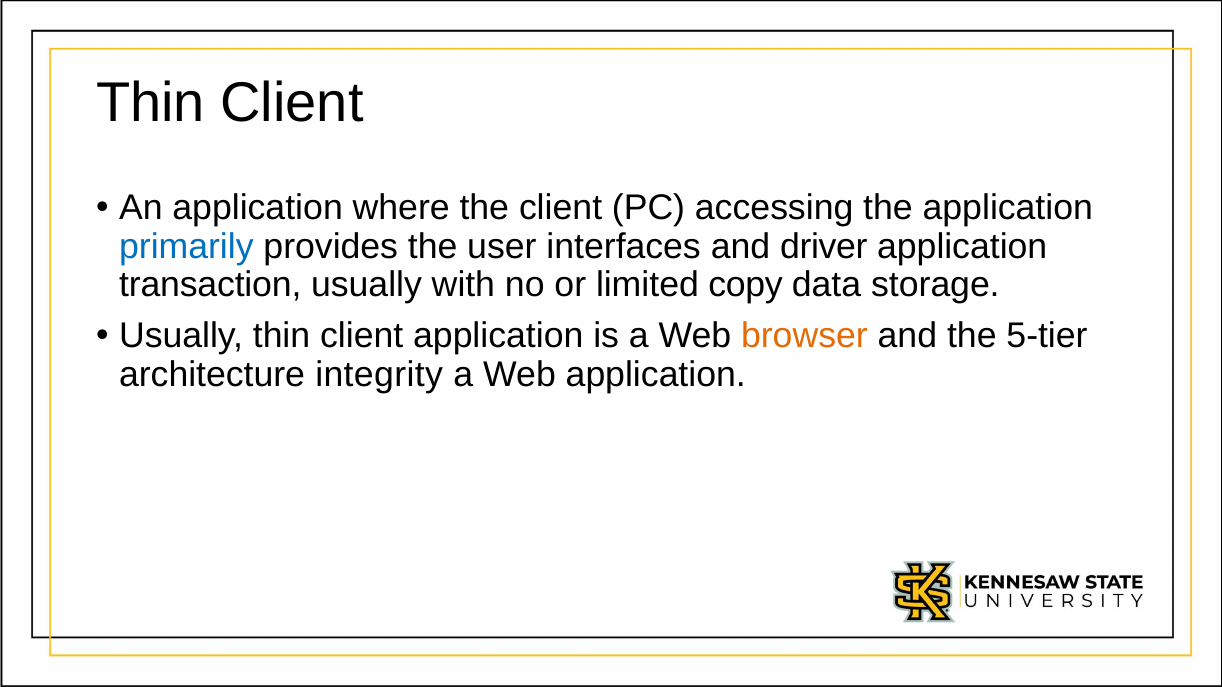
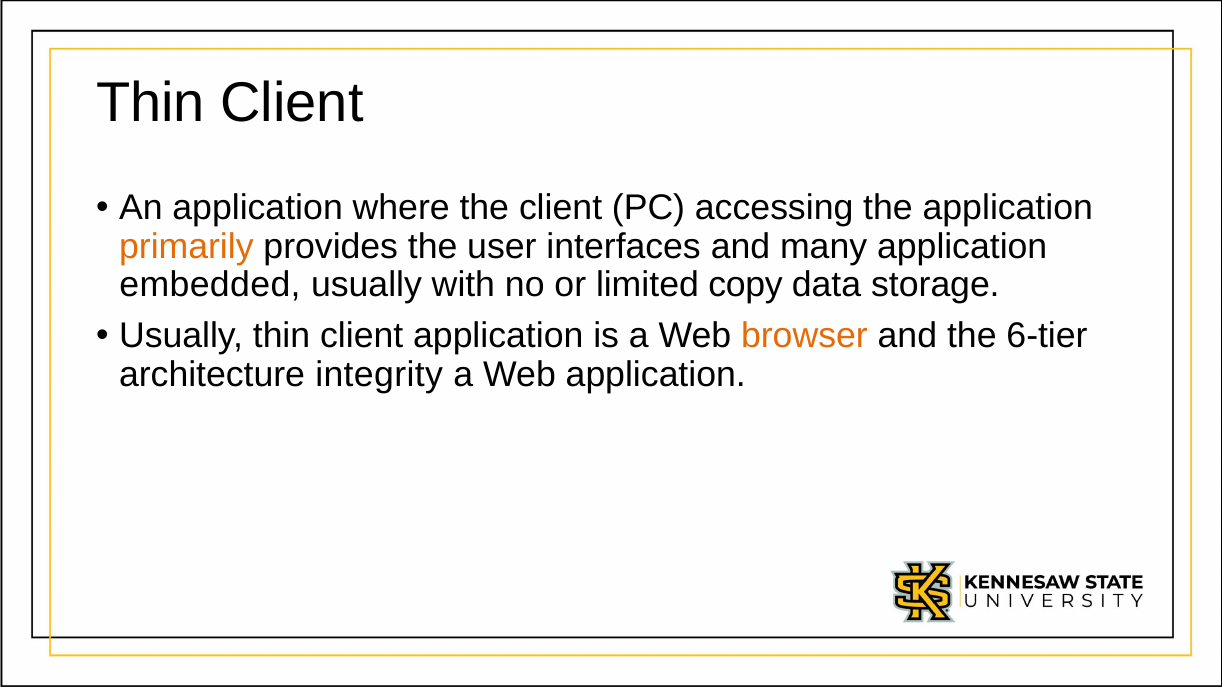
primarily colour: blue -> orange (186, 247)
driver: driver -> many (824, 247)
transaction: transaction -> embedded (210, 285)
5-tier: 5-tier -> 6-tier (1047, 336)
